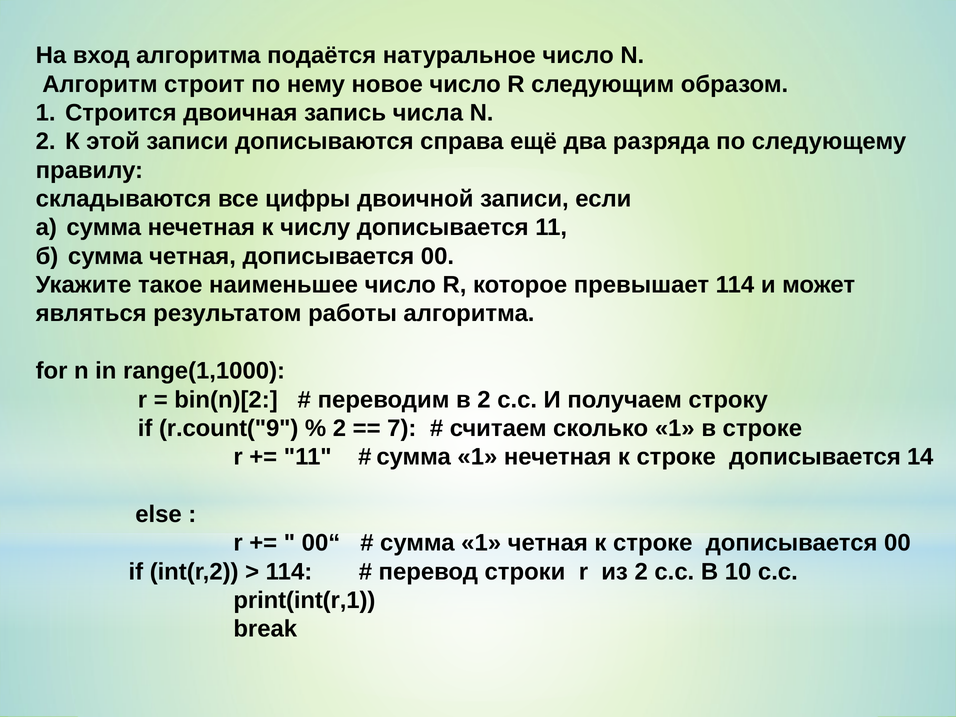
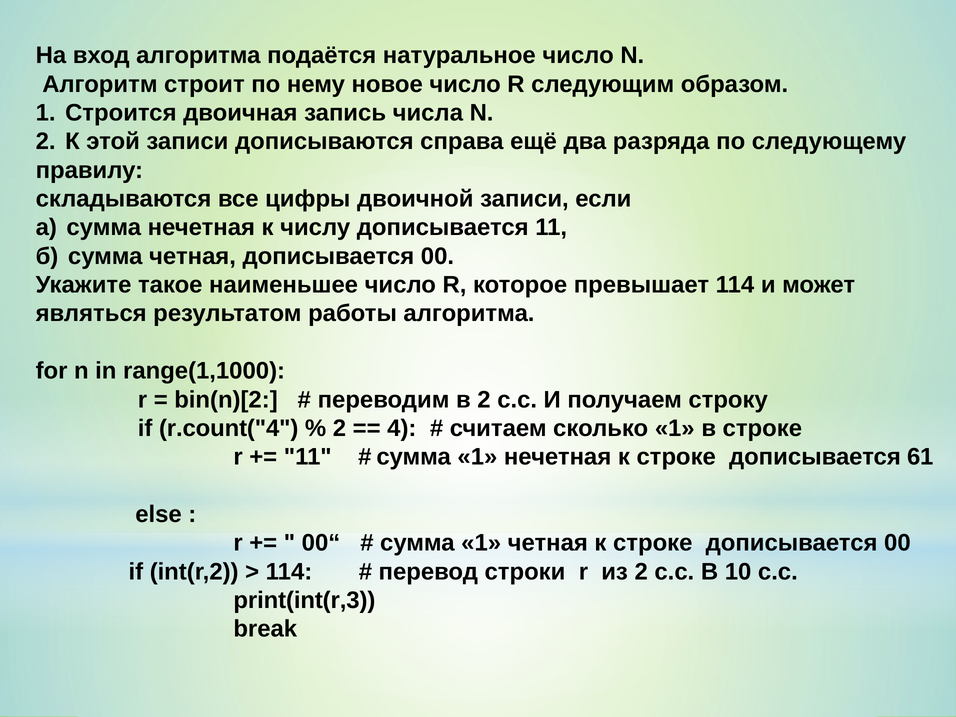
r.count("9: r.count("9 -> r.count("4 (229, 428)
7: 7 -> 4 (402, 428)
14: 14 -> 61 (920, 457)
print(int(r,1: print(int(r,1 -> print(int(r,3 (304, 600)
